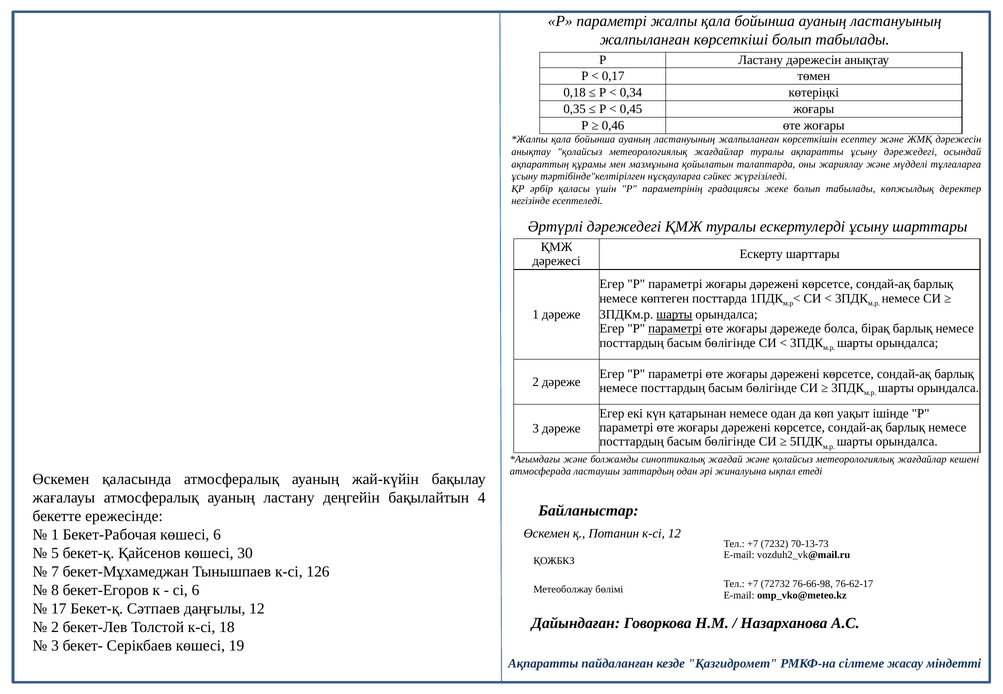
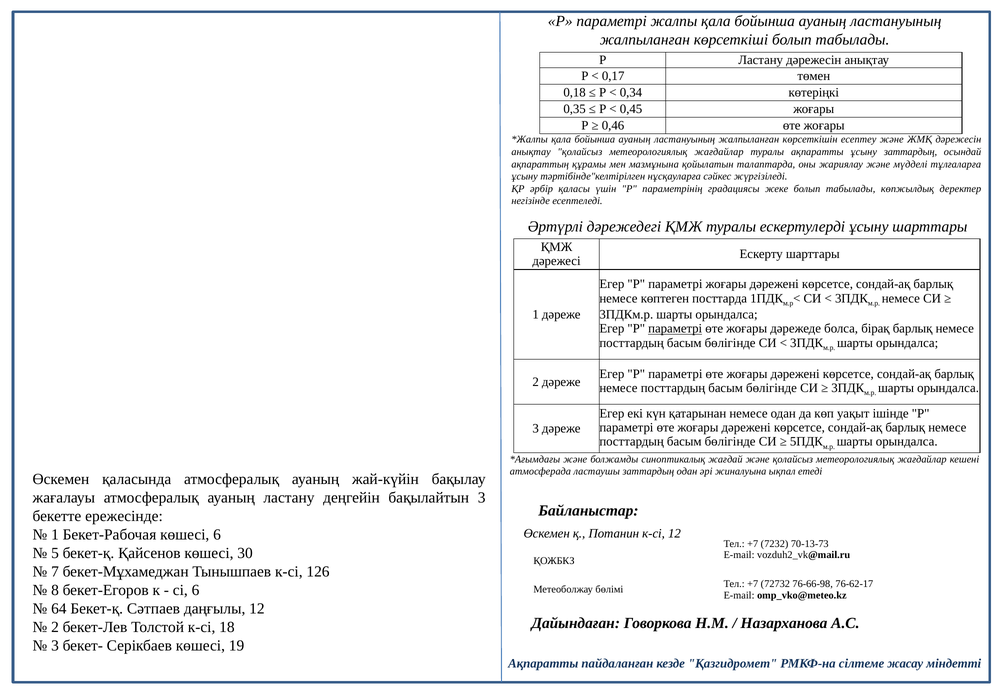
ұсыну дәрежедегі: дәрежедегі -> заттардың (910, 152)
шарты underline: present -> none (674, 315)
бақылайтын 4: 4 -> 3 (482, 498)
17: 17 -> 64 (59, 609)
